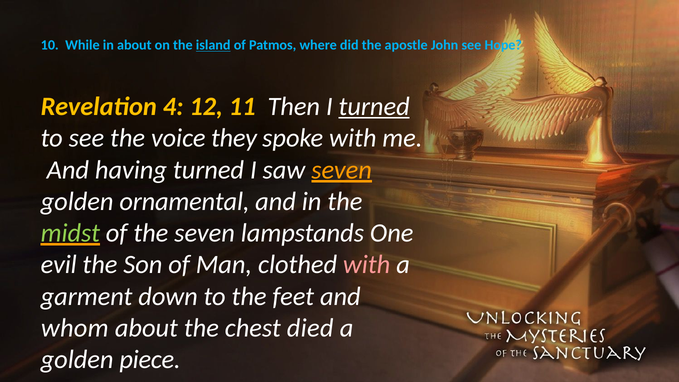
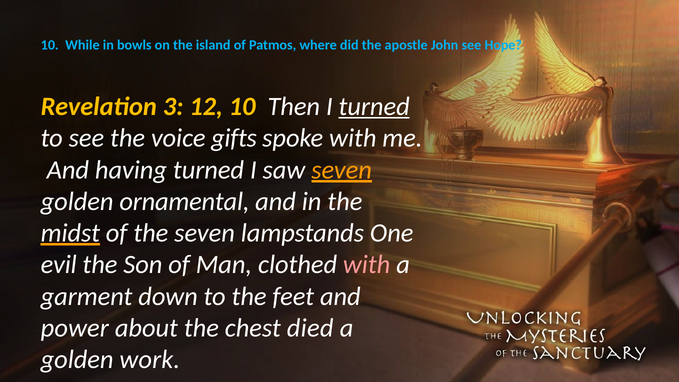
in about: about -> bowls (134, 45)
island underline: present -> none (213, 45)
4: 4 -> 3 (173, 107)
12 11: 11 -> 10 (242, 107)
they: they -> gifts (234, 138)
midst colour: light green -> white (70, 233)
whom: whom -> power (75, 328)
piece: piece -> work (150, 360)
